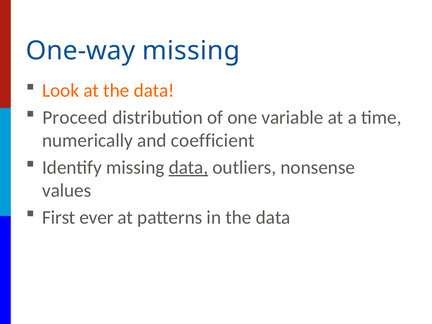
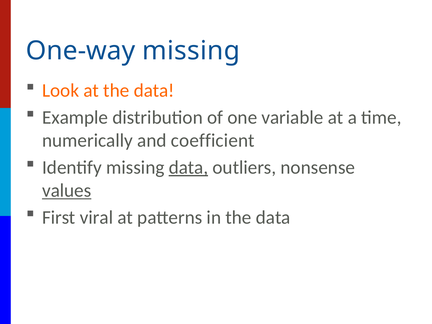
Proceed: Proceed -> Example (75, 118)
values underline: none -> present (67, 190)
ever: ever -> viral (96, 217)
